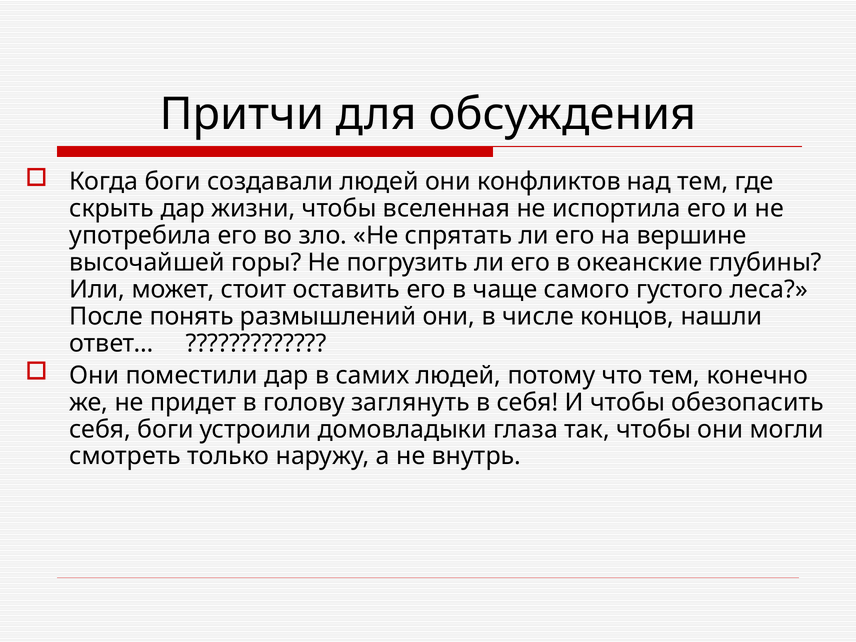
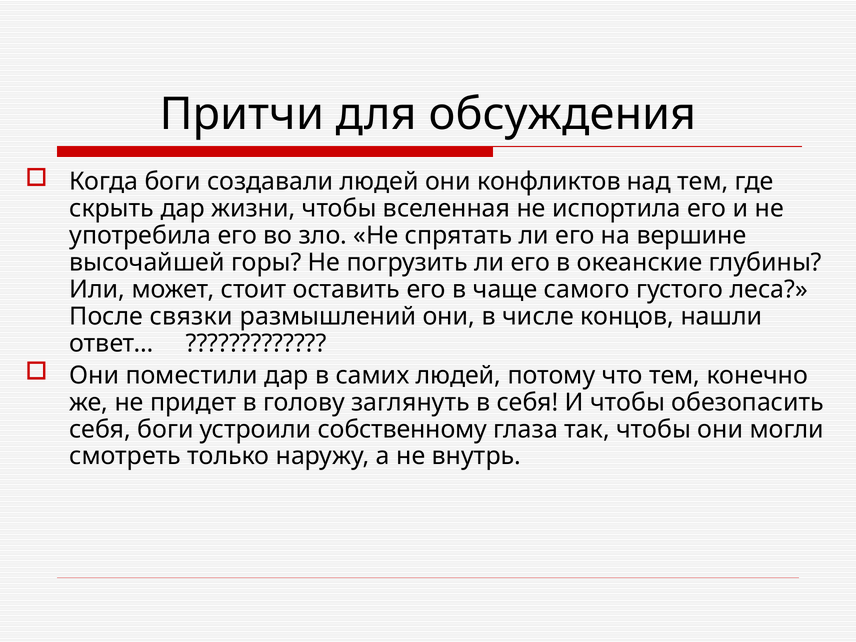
понять: понять -> связки (191, 316)
домовладыки: домовладыки -> собственному (402, 429)
